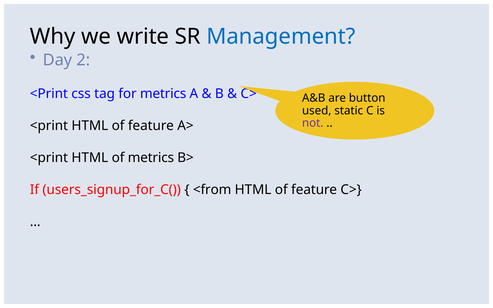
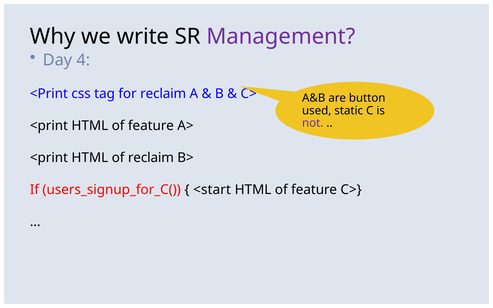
Management colour: blue -> purple (281, 36)
2: 2 -> 4 (83, 60)
for metrics: metrics -> reclaim (163, 94)
of metrics: metrics -> reclaim (151, 158)
<from: <from -> <start (212, 190)
